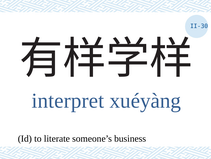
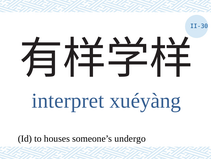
literate: literate -> houses (57, 138)
business: business -> undergo (130, 138)
